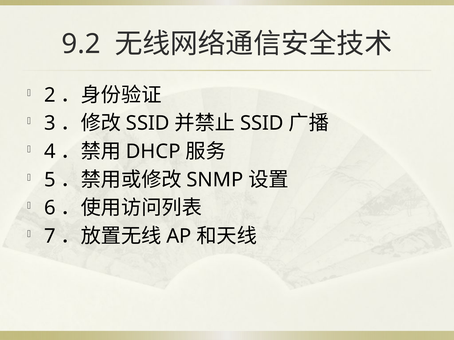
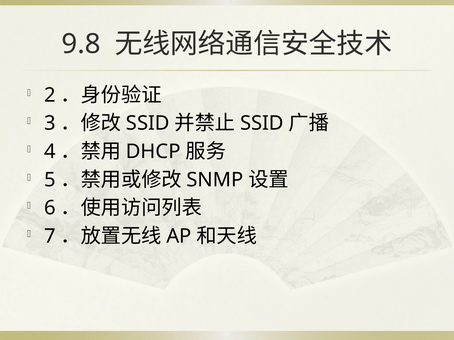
9.2: 9.2 -> 9.8 (81, 44)
